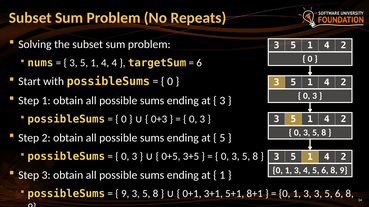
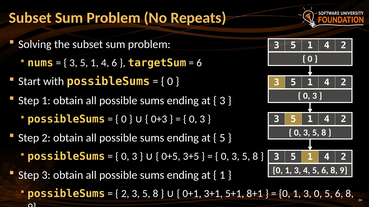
4 4: 4 -> 6 (114, 63)
9: 9 -> 2 (125, 194)
3 3: 3 -> 0 (318, 194)
